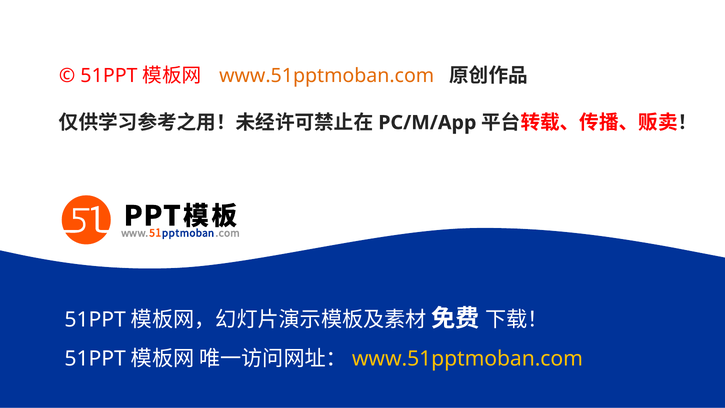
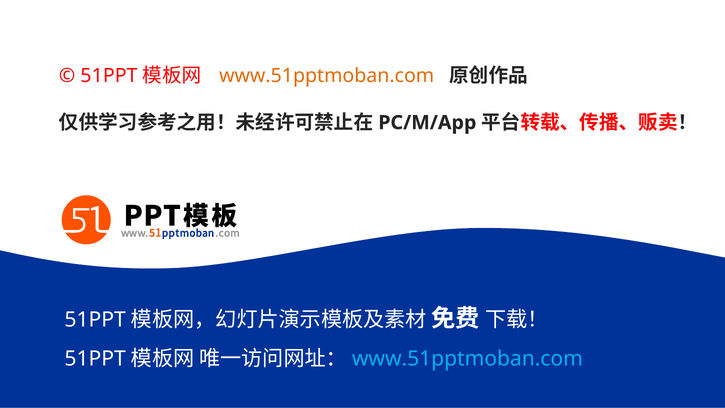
www.51pptmoban.com colour: yellow -> light blue (467, 358)
